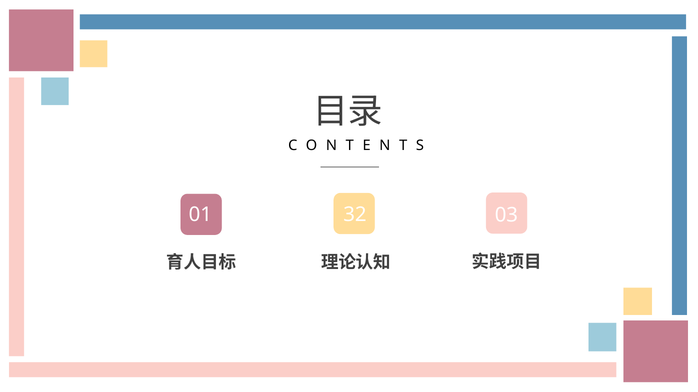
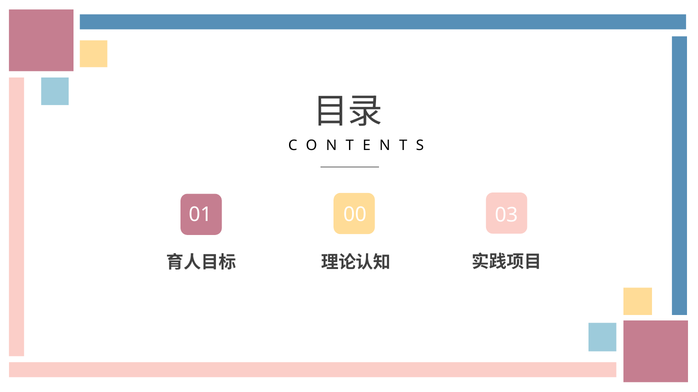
32: 32 -> 00 (355, 215)
